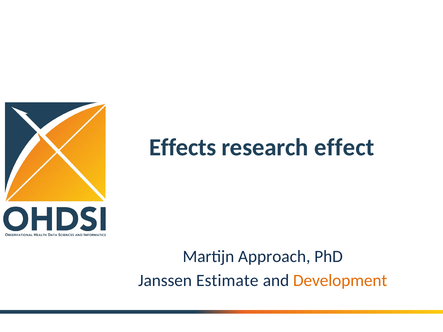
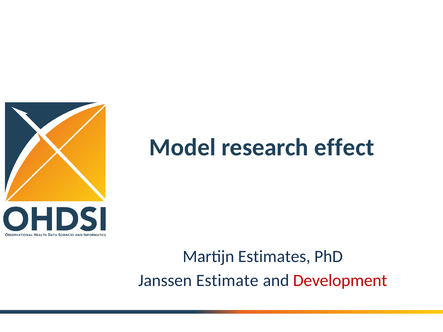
Effects: Effects -> Model (183, 147)
Approach: Approach -> Estimates (274, 257)
Development colour: orange -> red (340, 281)
